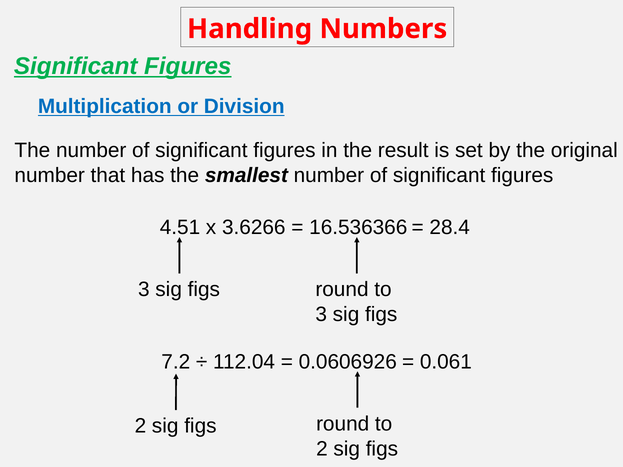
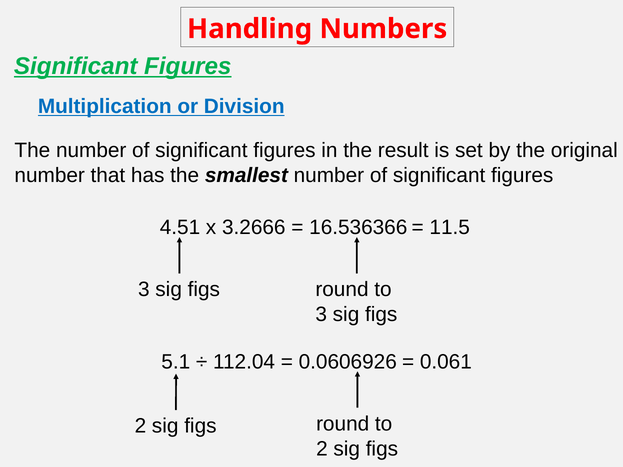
3.6266: 3.6266 -> 3.2666 (254, 227)
28.4: 28.4 -> 11.5 (450, 227)
7.2: 7.2 -> 5.1 (176, 362)
